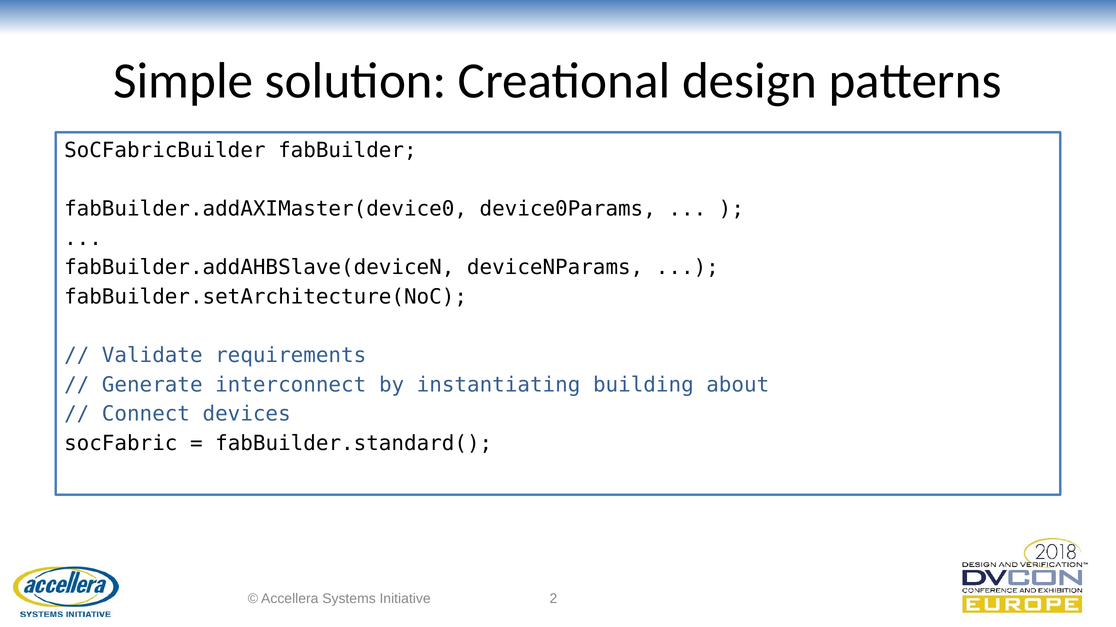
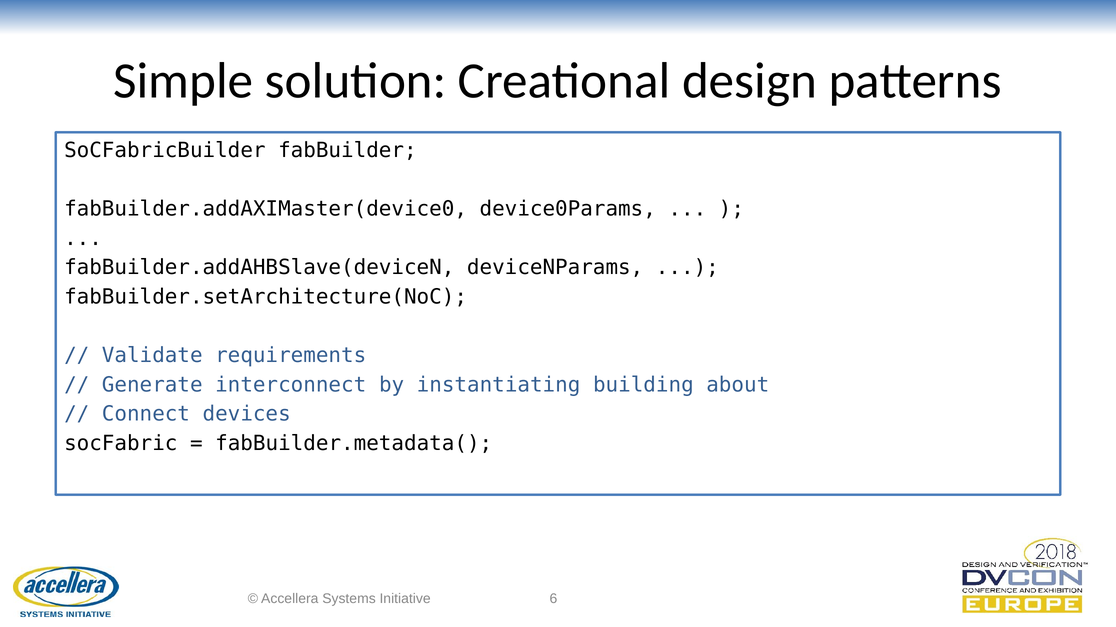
fabBuilder.standard(: fabBuilder.standard( -> fabBuilder.metadata( (354, 444)
2: 2 -> 6 (553, 599)
